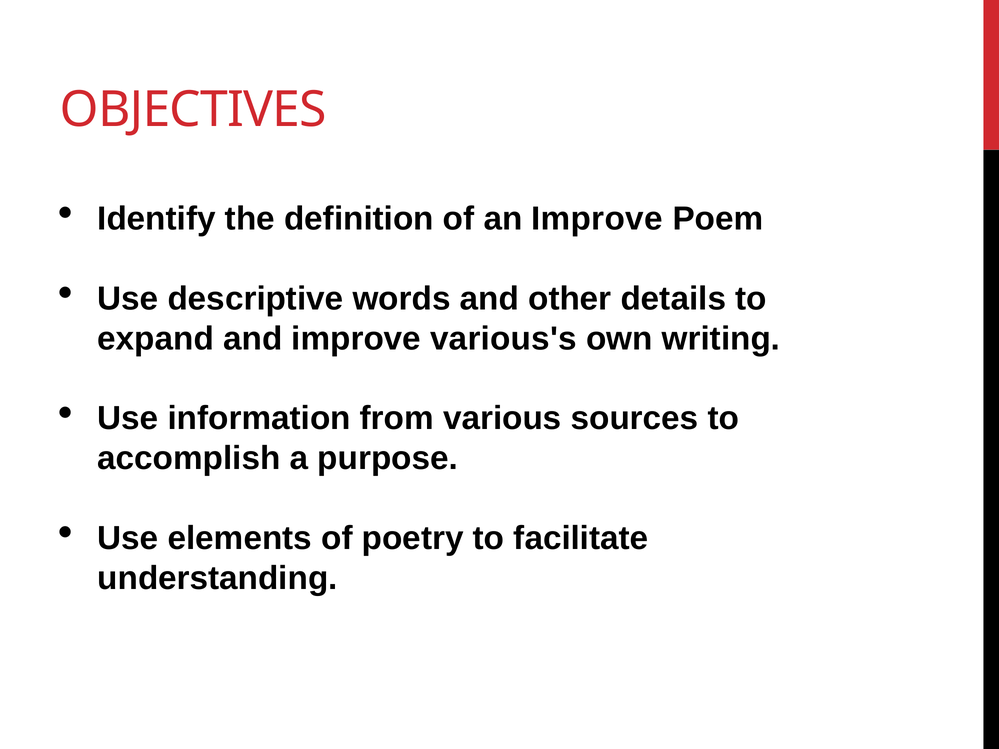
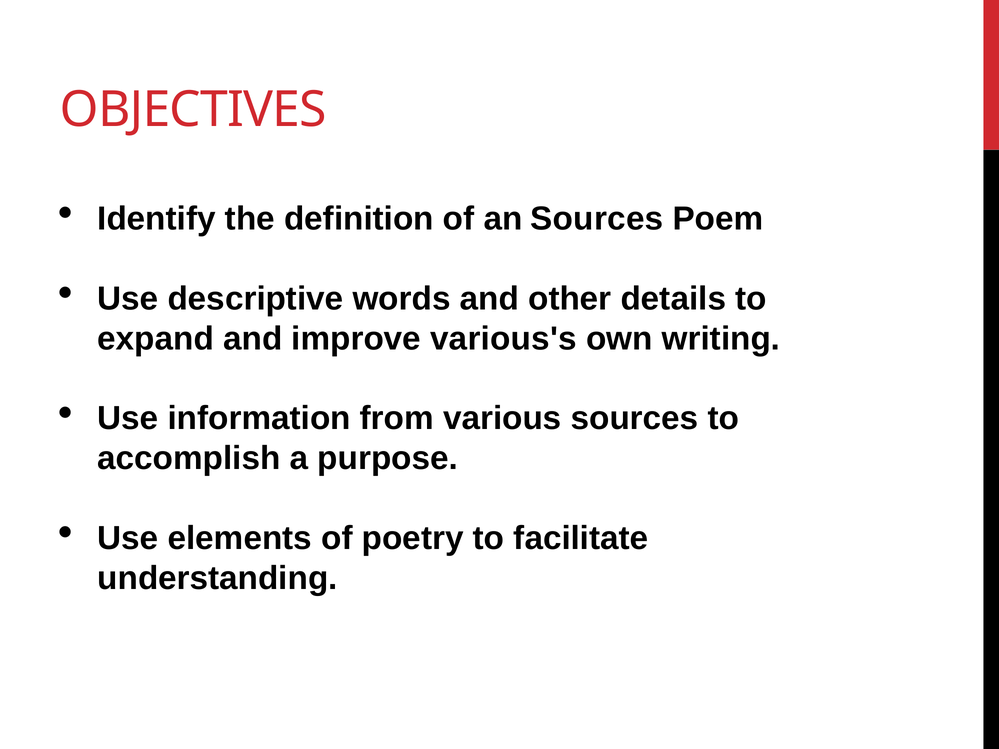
an Improve: Improve -> Sources (597, 219)
